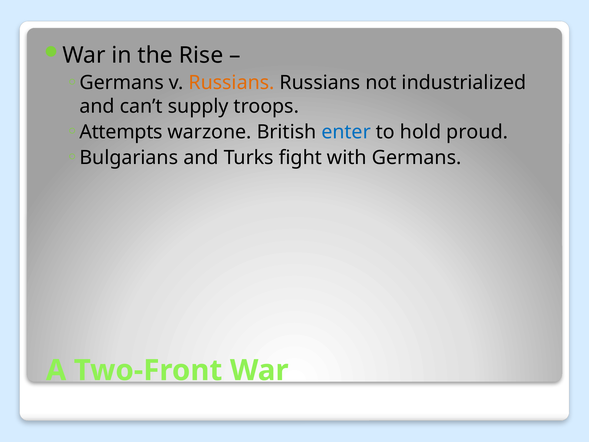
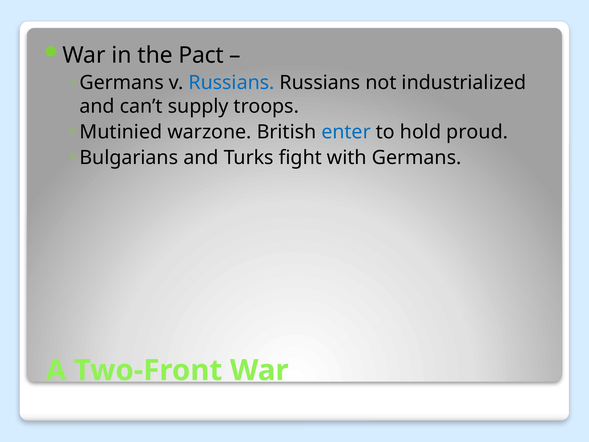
Rise: Rise -> Pact (201, 55)
Russians colour: orange -> blue (231, 83)
Attempts: Attempts -> Mutinied (121, 132)
